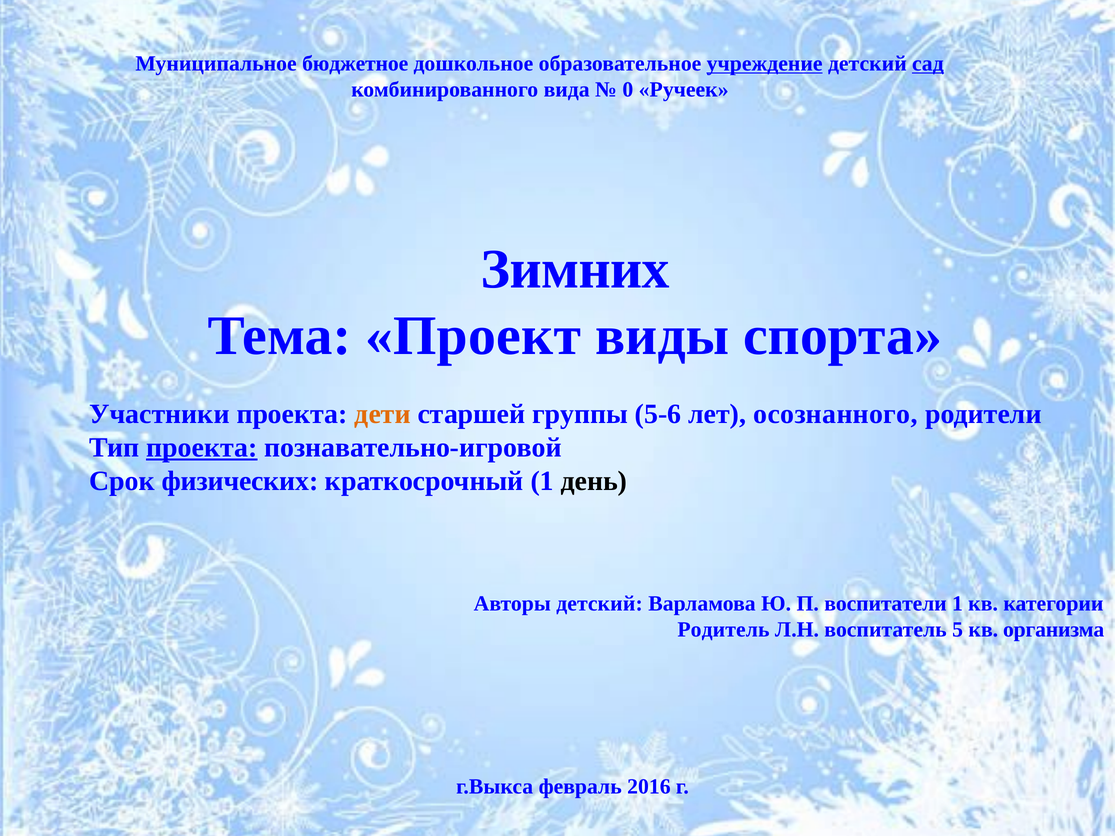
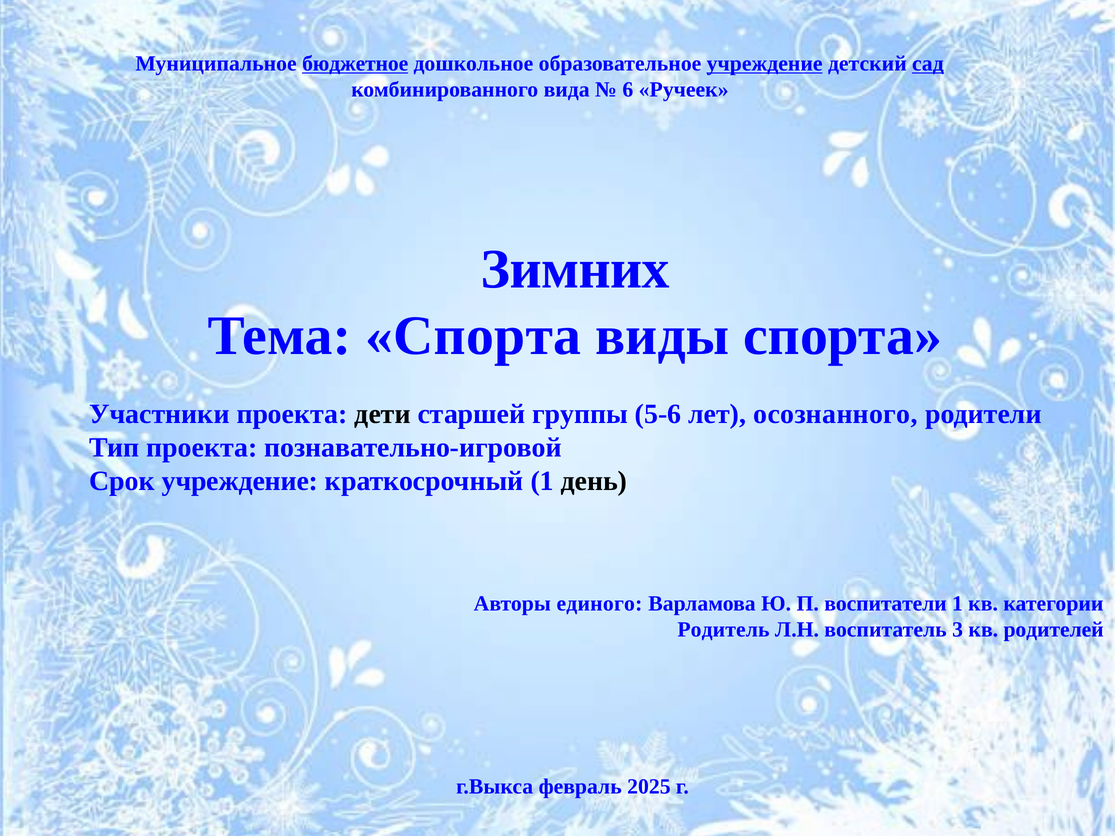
бюджетное underline: none -> present (355, 64)
0: 0 -> 6 (628, 90)
Тема Проект: Проект -> Спорта (473, 336)
дети colour: orange -> black (383, 414)
проекта underline: present -> none (202, 448)
Срок физических: физических -> учреждение (240, 481)
Авторы детский: детский -> единого (599, 604)
5: 5 -> 3 (958, 630)
организма: организма -> родителей (1054, 630)
2016: 2016 -> 2025 (649, 787)
